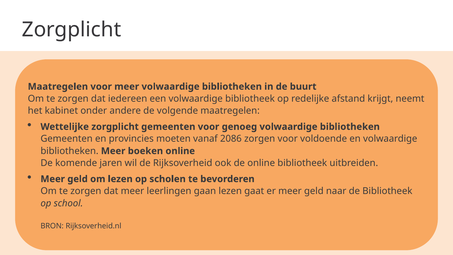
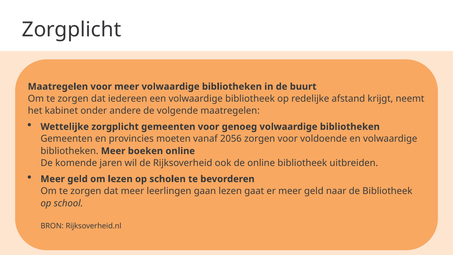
2086: 2086 -> 2056 (231, 139)
